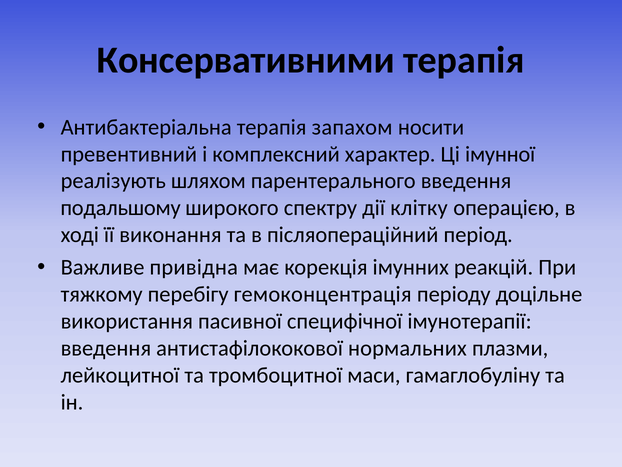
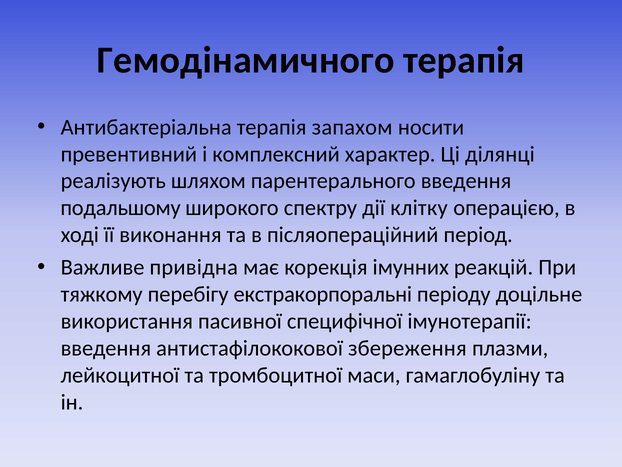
Консервативними: Консервативними -> Гемодінамичного (246, 60)
імунної: імунної -> ділянці (500, 154)
гемоконцентрація: гемоконцентрація -> екстракорпоральні (323, 294)
нормальних: нормальних -> збереження (407, 348)
